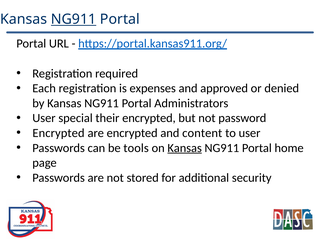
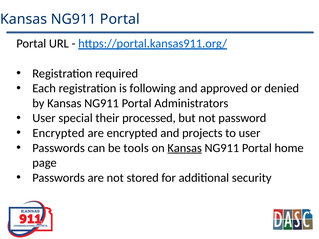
NG911 underline: present -> none (74, 19)
expenses: expenses -> following (153, 88)
their encrypted: encrypted -> processed (149, 118)
content: content -> projects (202, 133)
